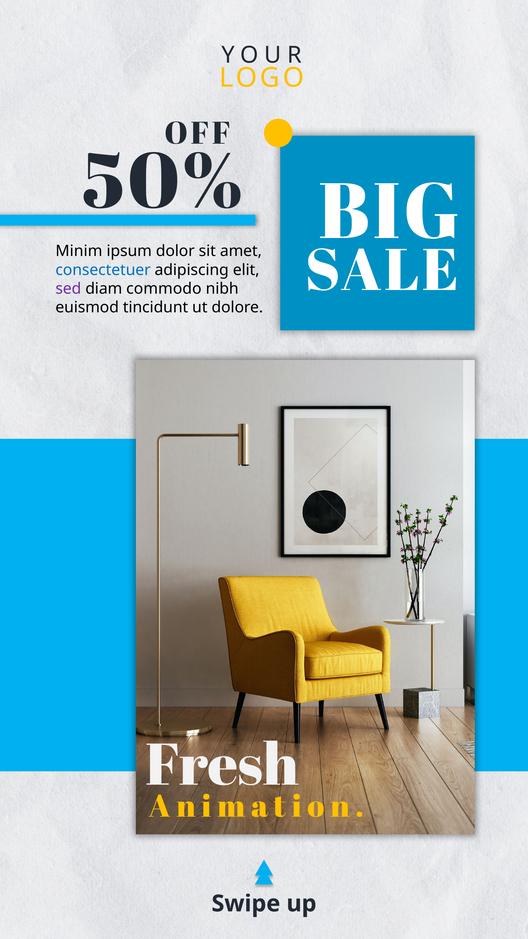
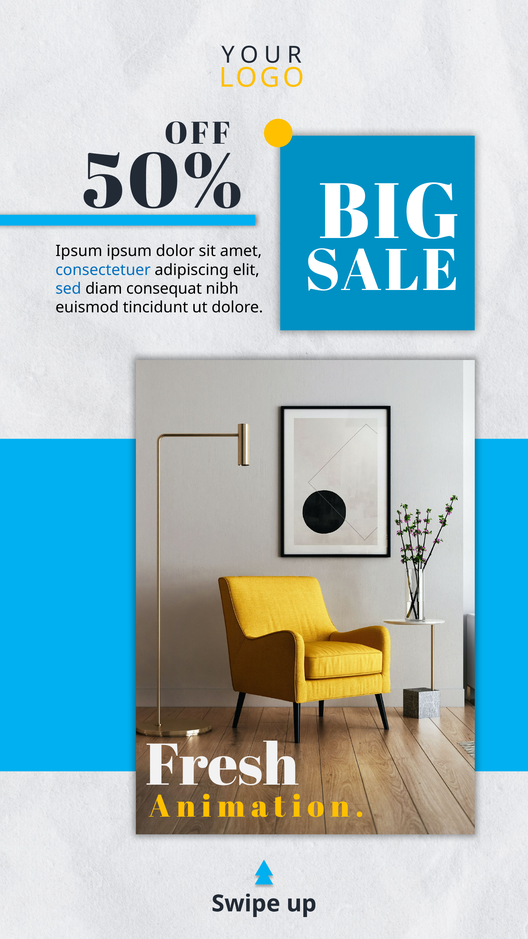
Minim: Minim -> Ipsum (79, 251)
sed colour: purple -> blue (68, 289)
commodo: commodo -> consequat (164, 289)
